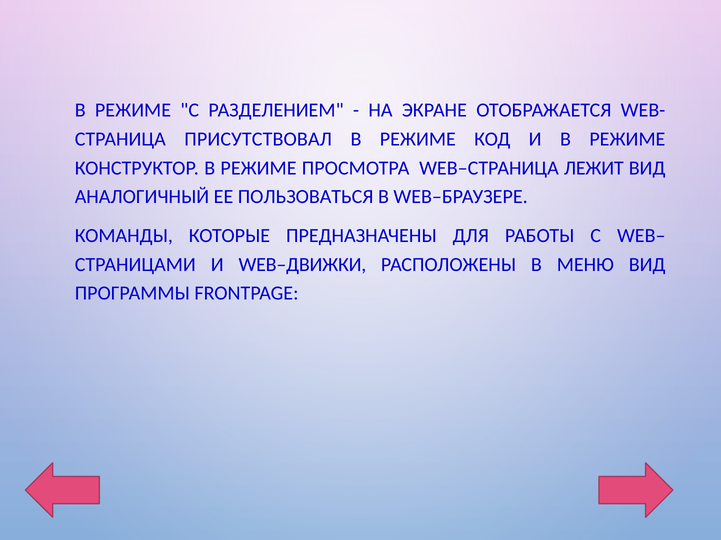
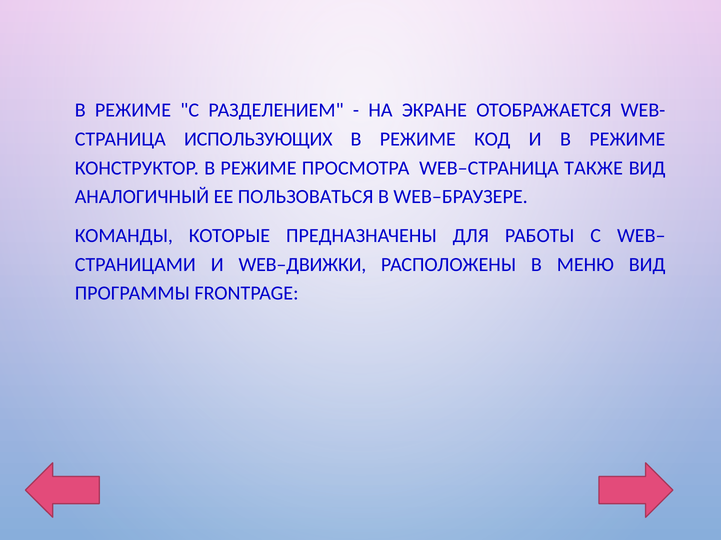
ПРИСУТСТВОВАЛ: ПРИСУТСТВОВАЛ -> ИСПОЛЬЗУЮЩИХ (258, 139)
ЛЕЖИТ: ЛЕЖИТ -> ТАКЖЕ (594, 168)
